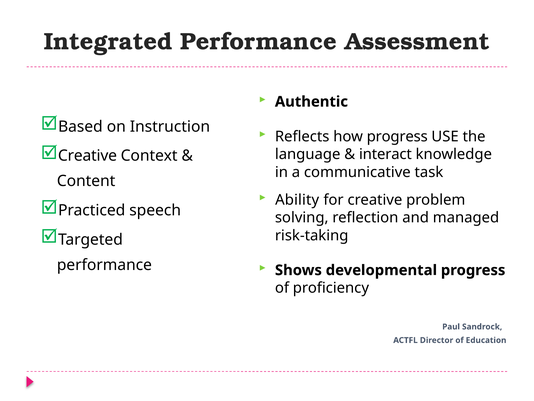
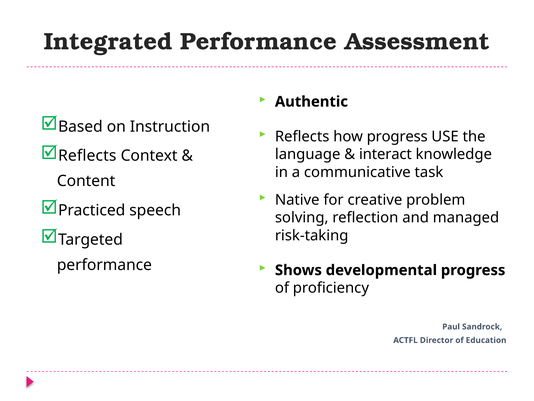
Creative: Creative -> Reflects (87, 156)
Ability: Ability -> Native (297, 200)
